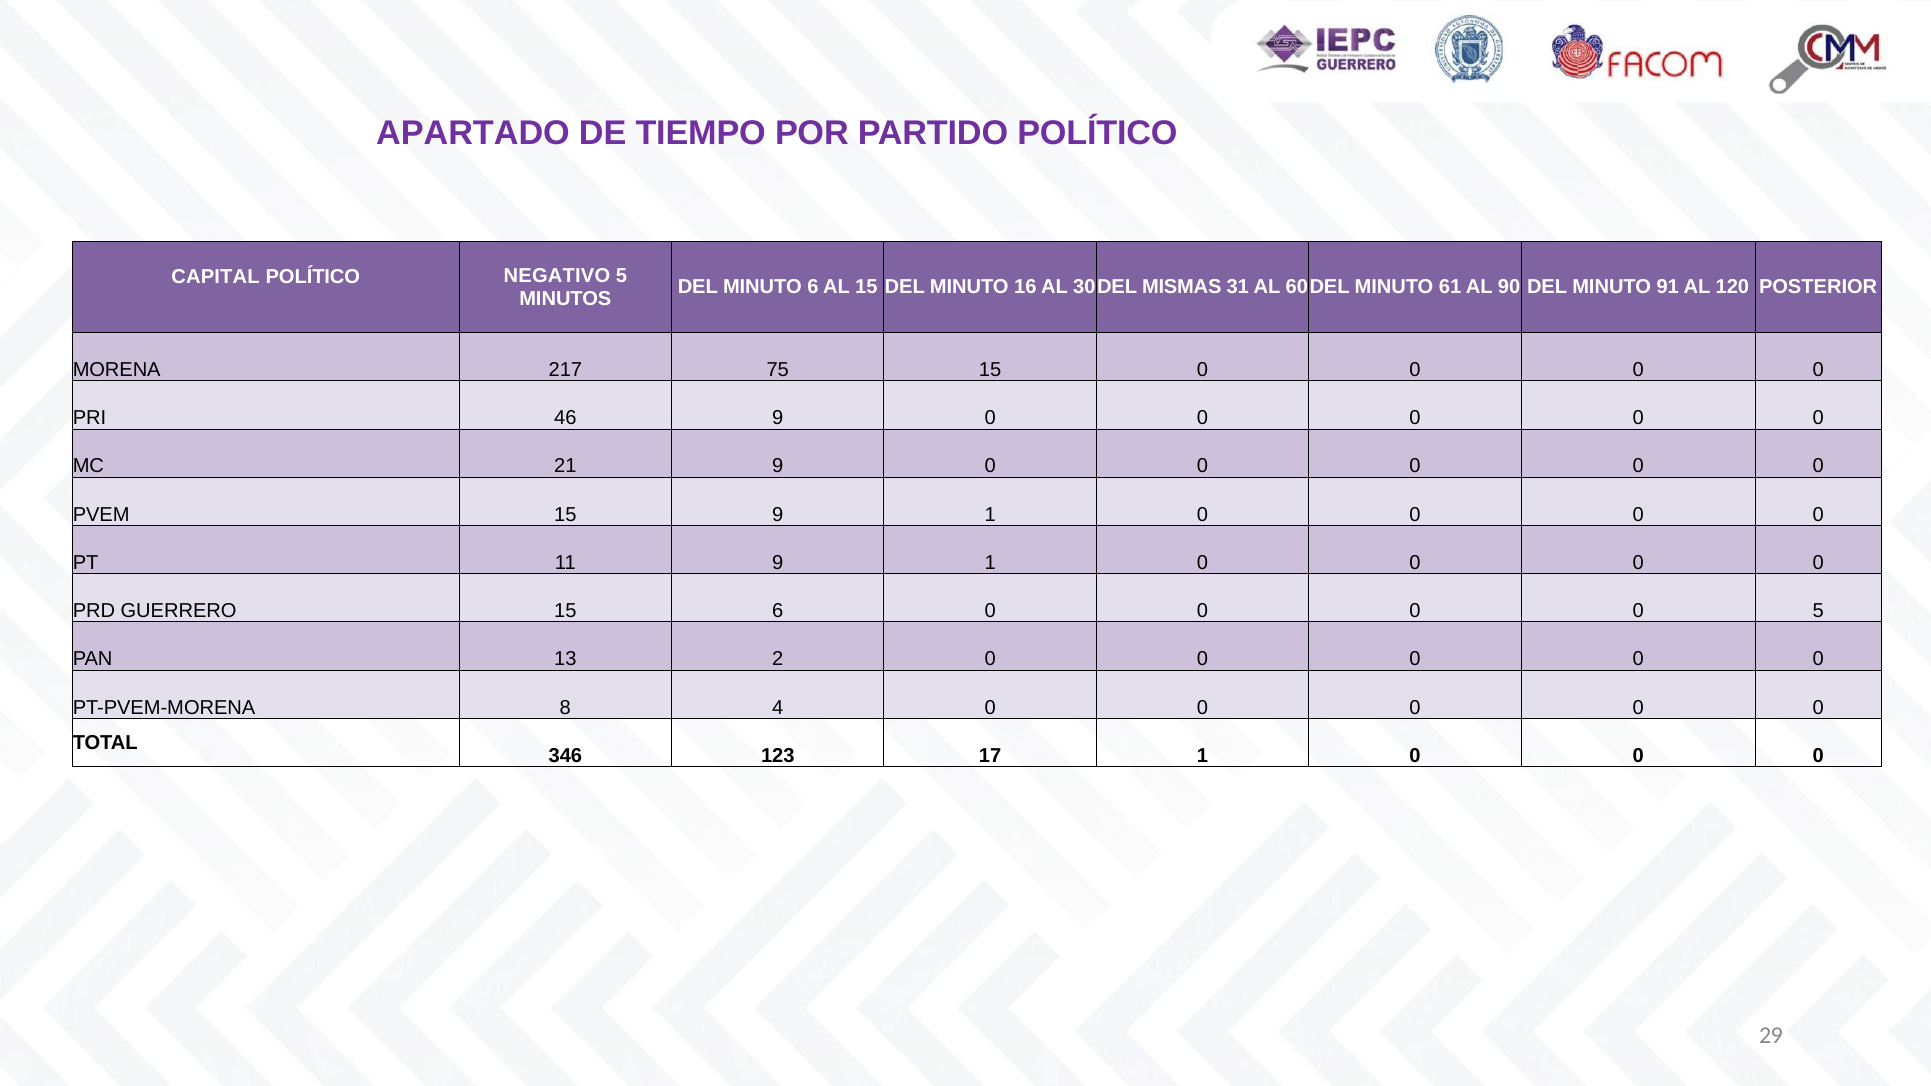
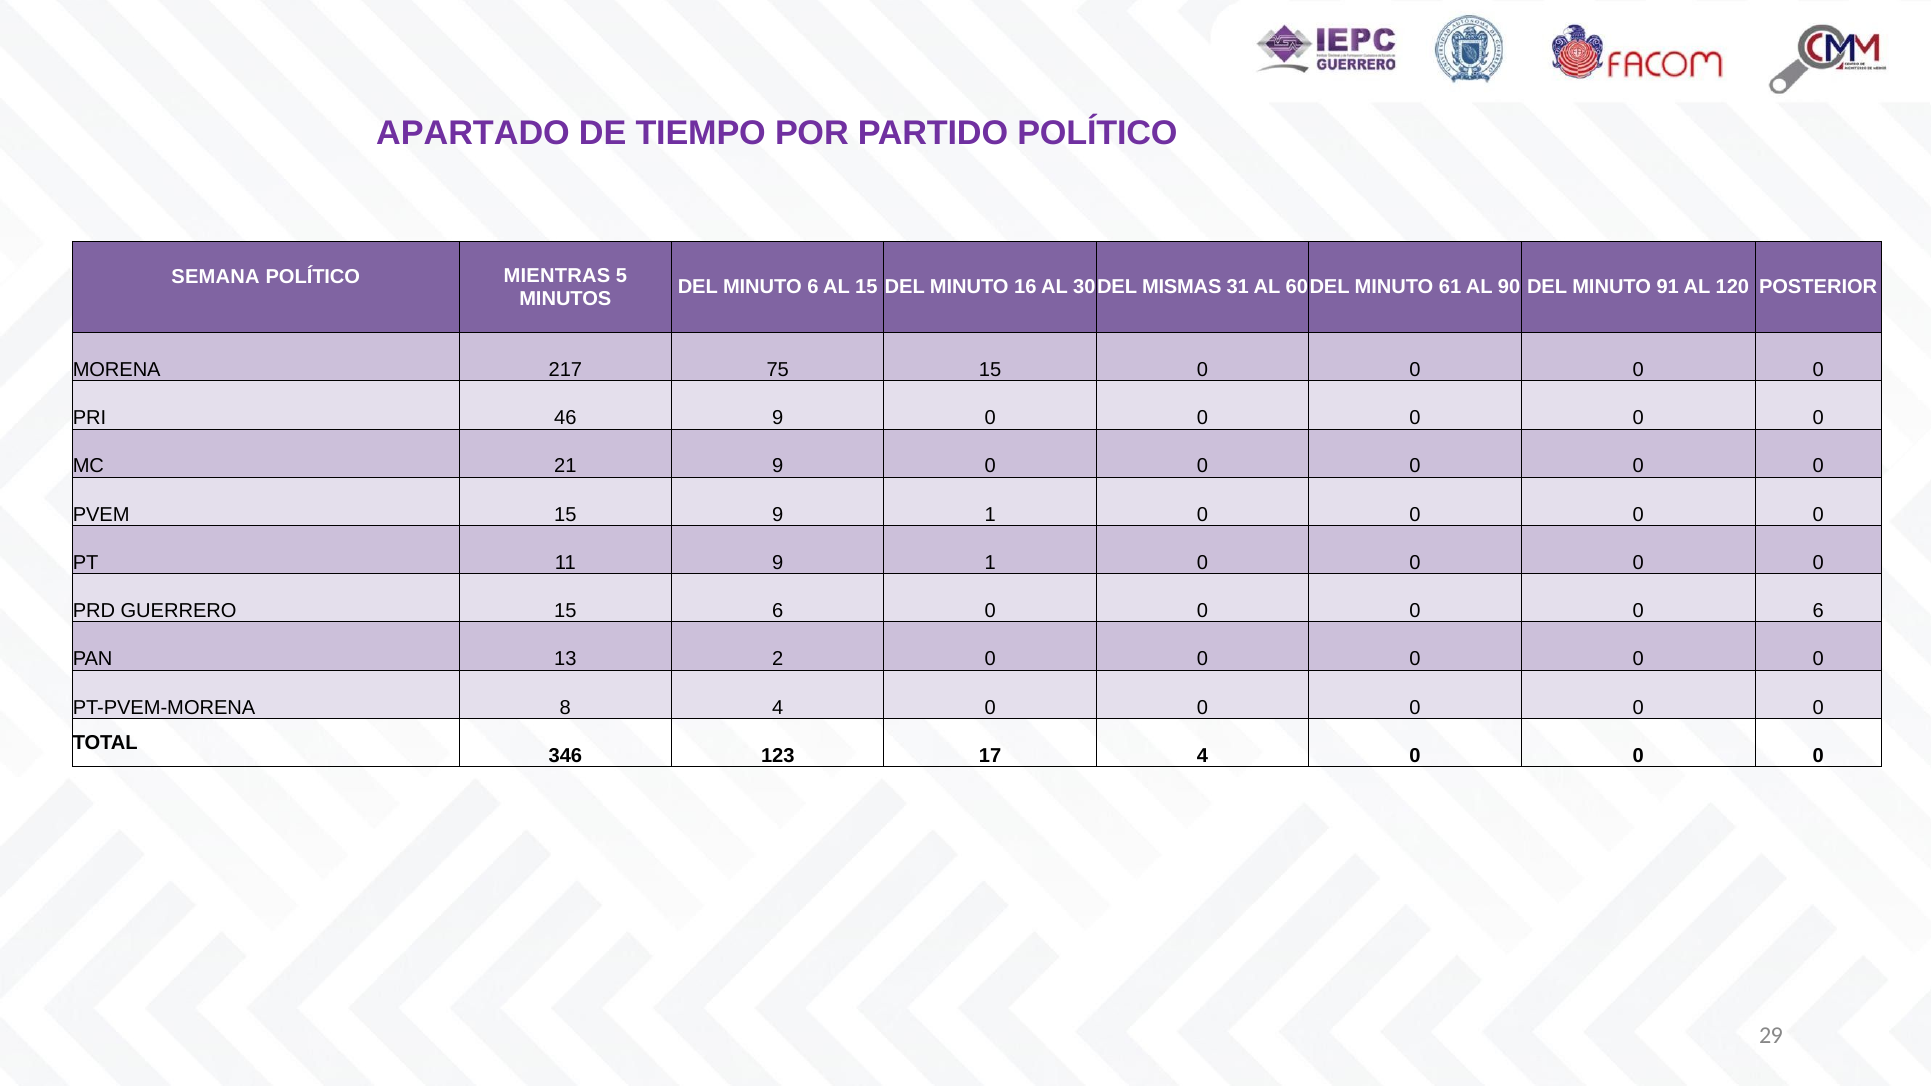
CAPITAL: CAPITAL -> SEMANA (216, 277)
NEGATIVO: NEGATIVO -> MIENTRAS (557, 276)
0 5: 5 -> 6 (1818, 611)
17 1: 1 -> 4 (1202, 756)
